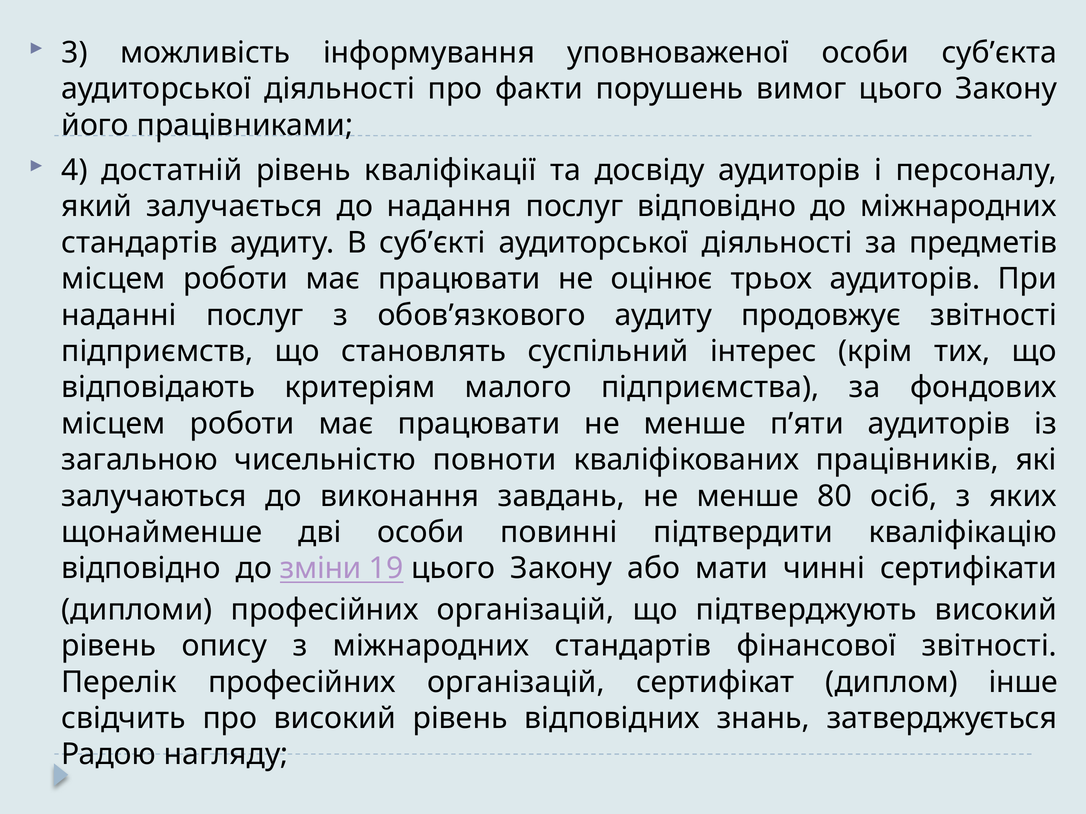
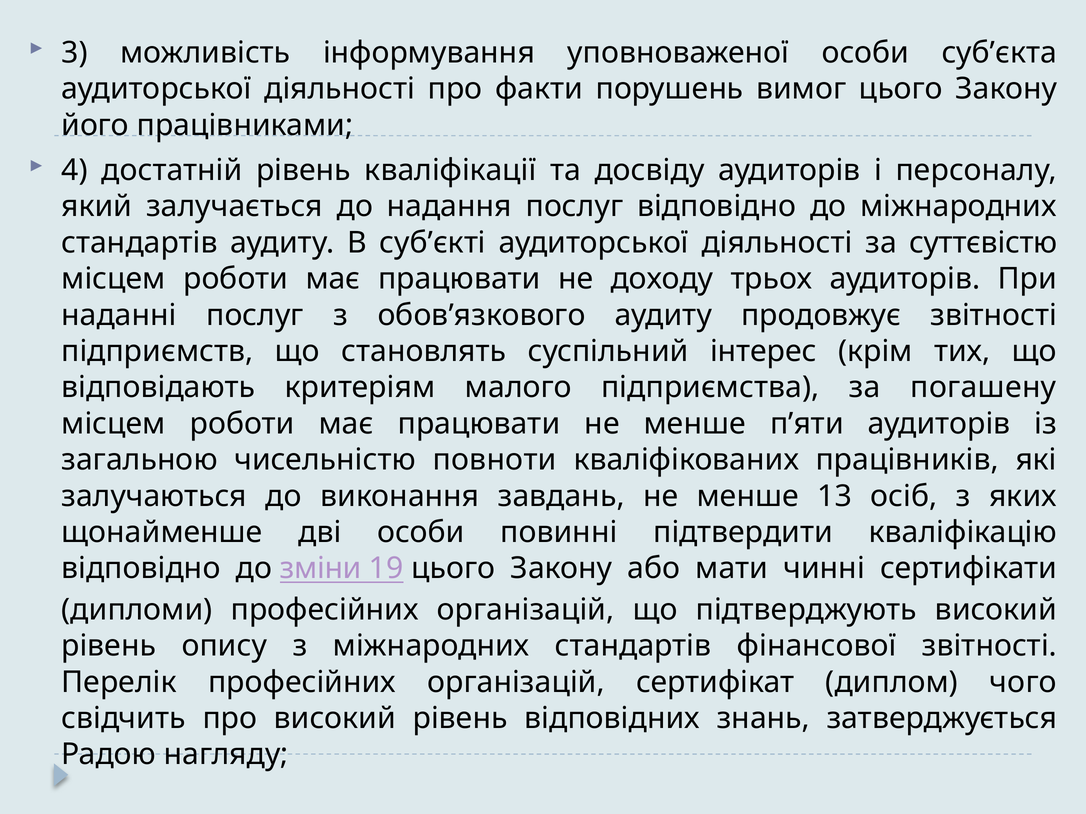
предметів: предметів -> суттєвістю (983, 243)
оцінює: оцінює -> доходу (662, 279)
фондових: фондових -> погашену (983, 388)
80: 80 -> 13 (835, 496)
інше: інше -> чого (1023, 682)
